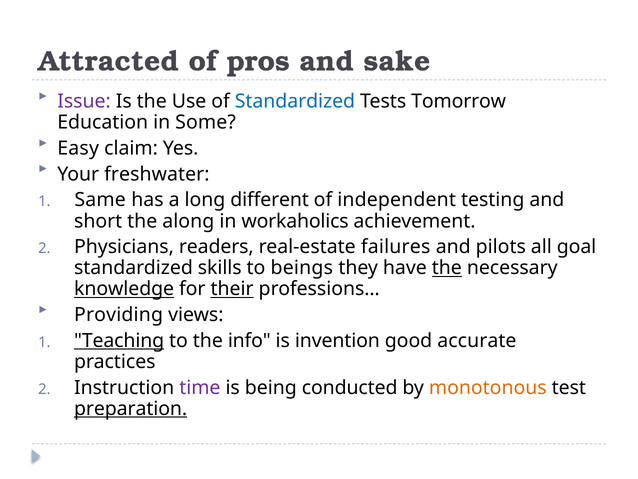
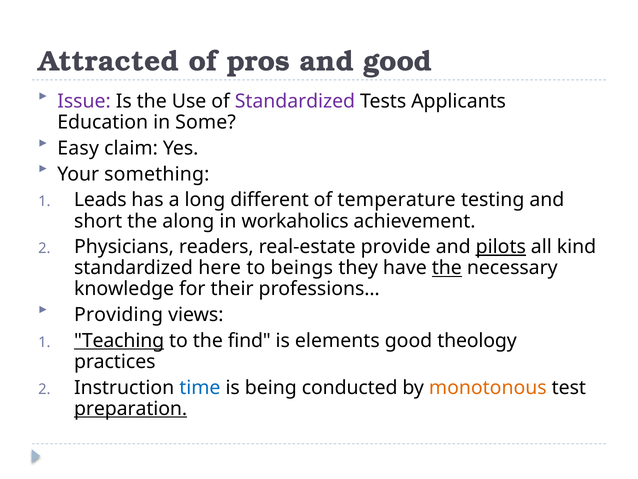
and sake: sake -> good (398, 62)
Standardized colour: blue -> purple (295, 101)
Tomorrow: Tomorrow -> Applicants (459, 101)
freshwater: freshwater -> something (157, 174)
Same: Same -> Leads (100, 200)
independent: independent -> temperature (397, 200)
failures: failures -> provide (396, 247)
pilots underline: none -> present (501, 247)
goal: goal -> kind (577, 247)
skills: skills -> here (220, 268)
knowledge underline: present -> none (124, 289)
their underline: present -> none (232, 289)
info: info -> find (249, 340)
invention: invention -> elements (337, 340)
accurate: accurate -> theology (477, 340)
time colour: purple -> blue (200, 387)
